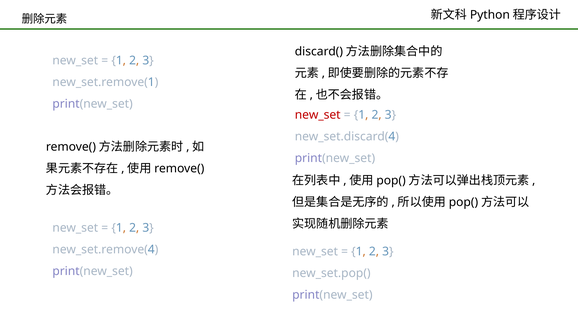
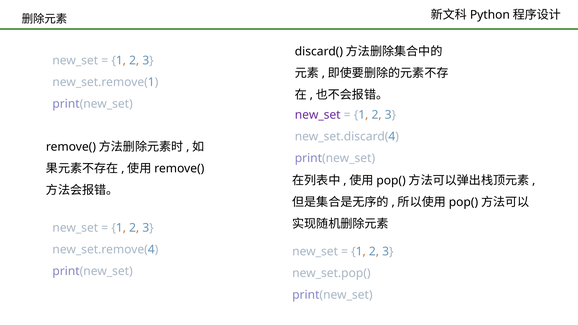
new_set colour: red -> purple (318, 115)
